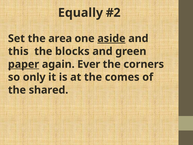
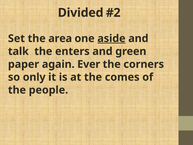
Equally: Equally -> Divided (81, 13)
this: this -> talk (18, 51)
blocks: blocks -> enters (72, 51)
paper underline: present -> none (24, 64)
shared: shared -> people (48, 90)
